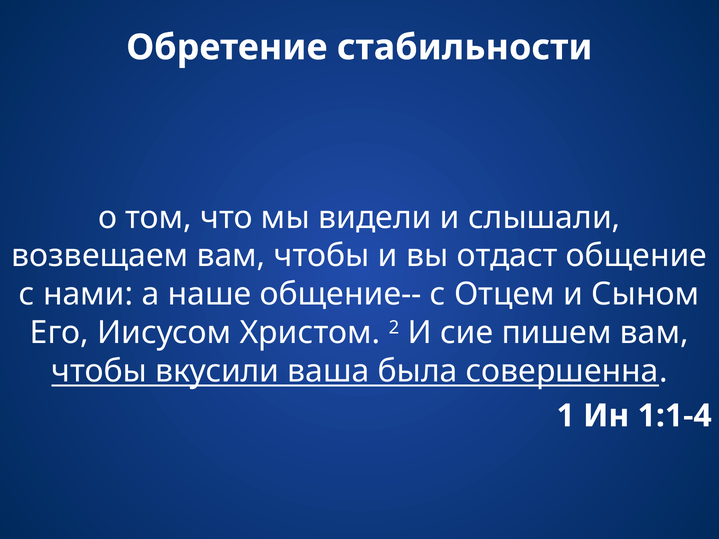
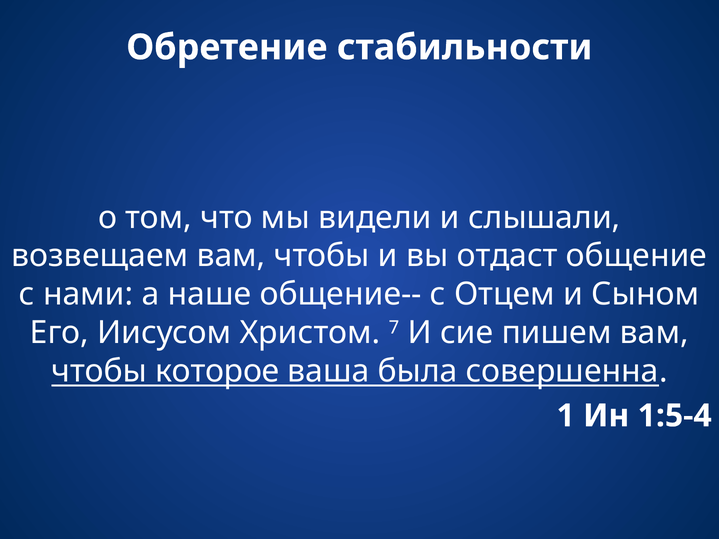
2: 2 -> 7 (394, 328)
вкусили: вкусили -> которое (217, 371)
1:1-4: 1:1-4 -> 1:5-4 (675, 416)
